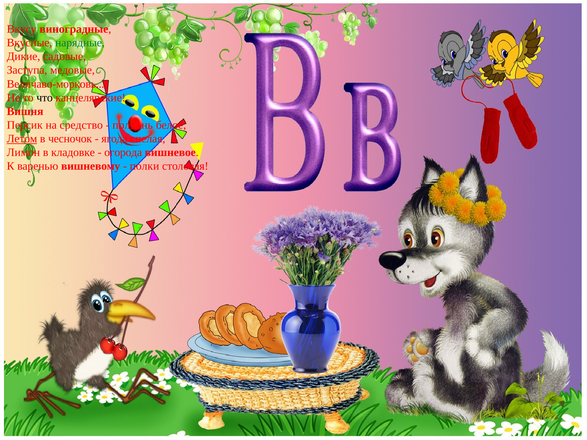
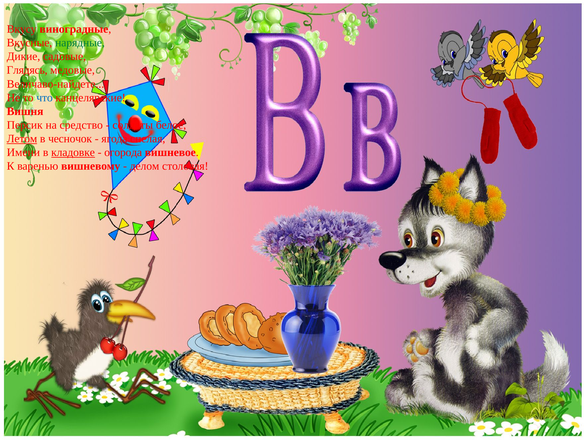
Заступа: Заступа -> Глядясь (27, 70)
Величаво-морковь: Величаво-морковь -> Величаво-найдете (55, 84)
что colour: black -> blue (45, 98)
полдень: полдень -> солдаты (133, 125)
Лимон: Лимон -> Имени (23, 152)
кладовке underline: none -> present (73, 152)
полки: полки -> делом (145, 166)
